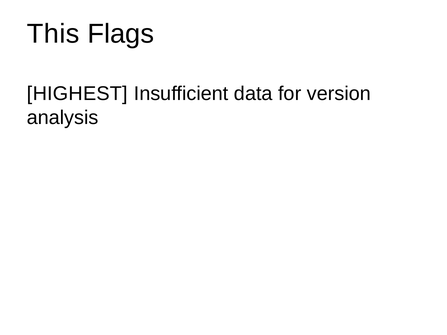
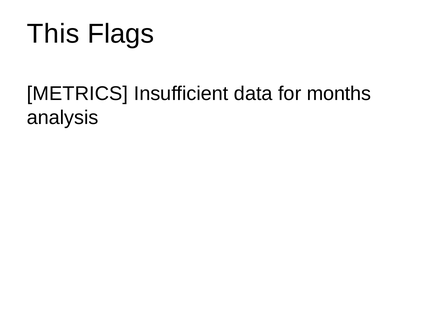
HIGHEST: HIGHEST -> METRICS (77, 94)
version: version -> months (339, 94)
